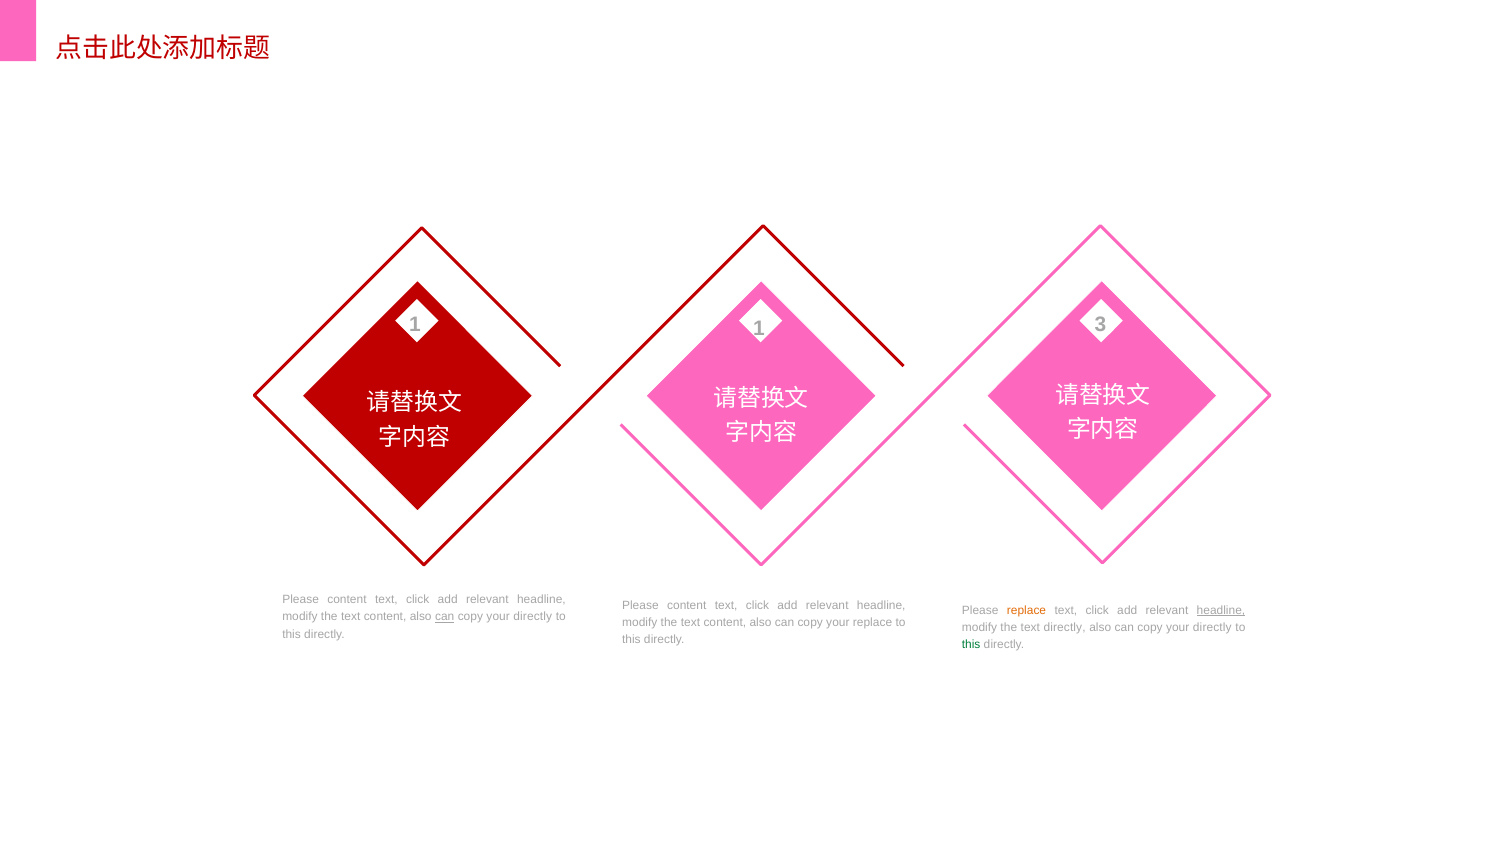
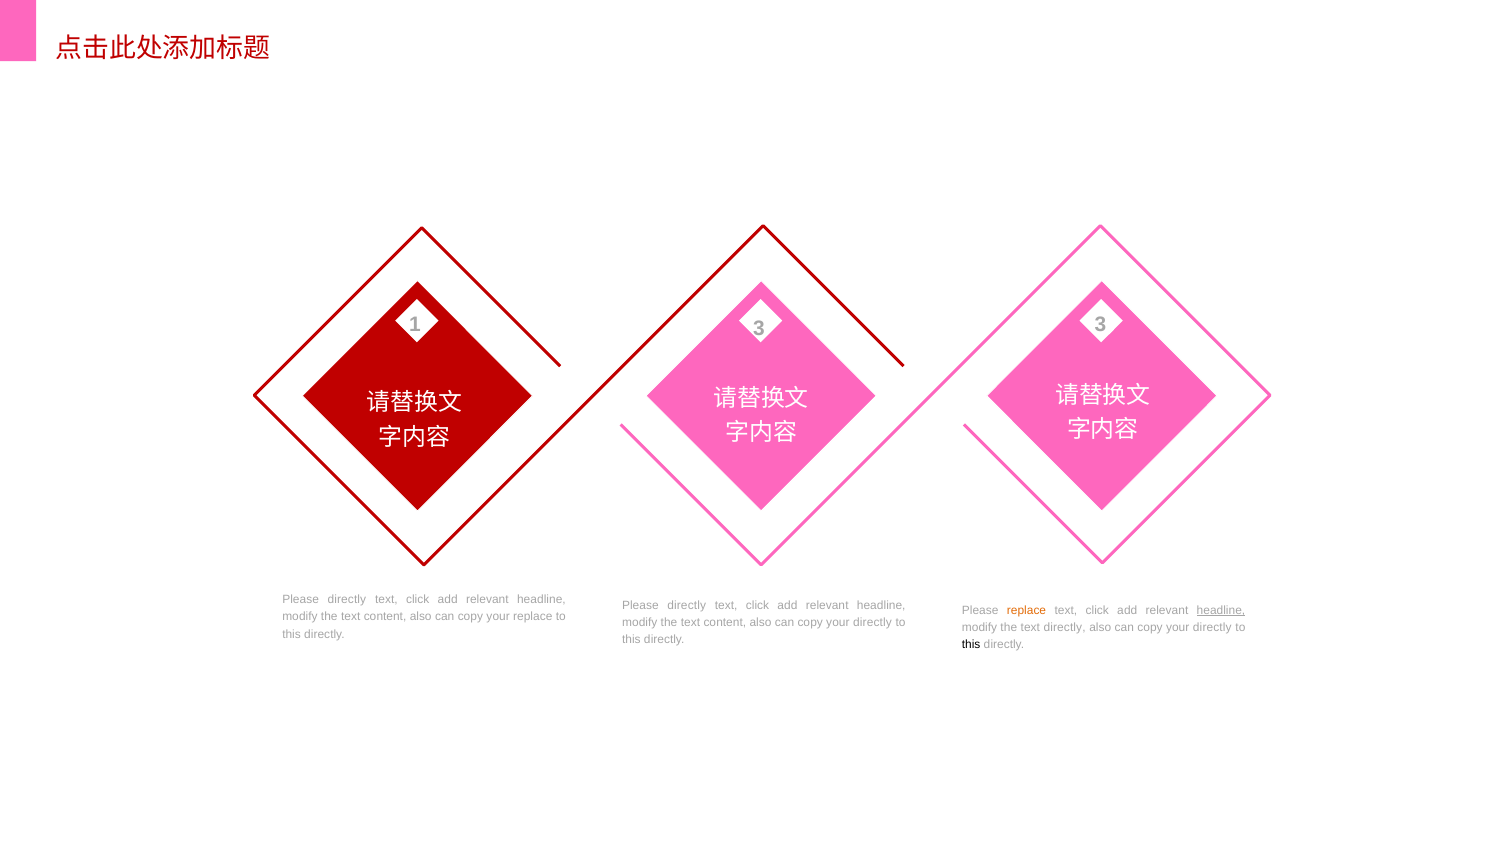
1 1: 1 -> 3 (759, 329)
content: content -> directly (347, 599)
content: content -> directly (687, 605)
can underline: present -> none (445, 617)
directly: directly -> replace (533, 617)
replace: replace -> directly (873, 622)
this colour: green -> black (971, 644)
